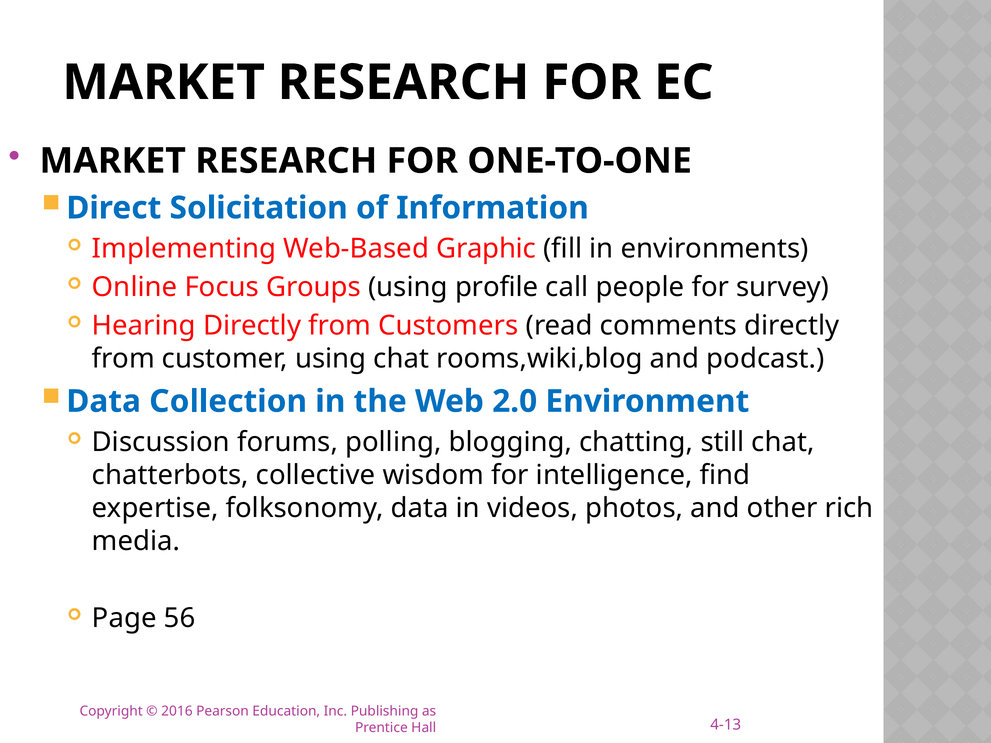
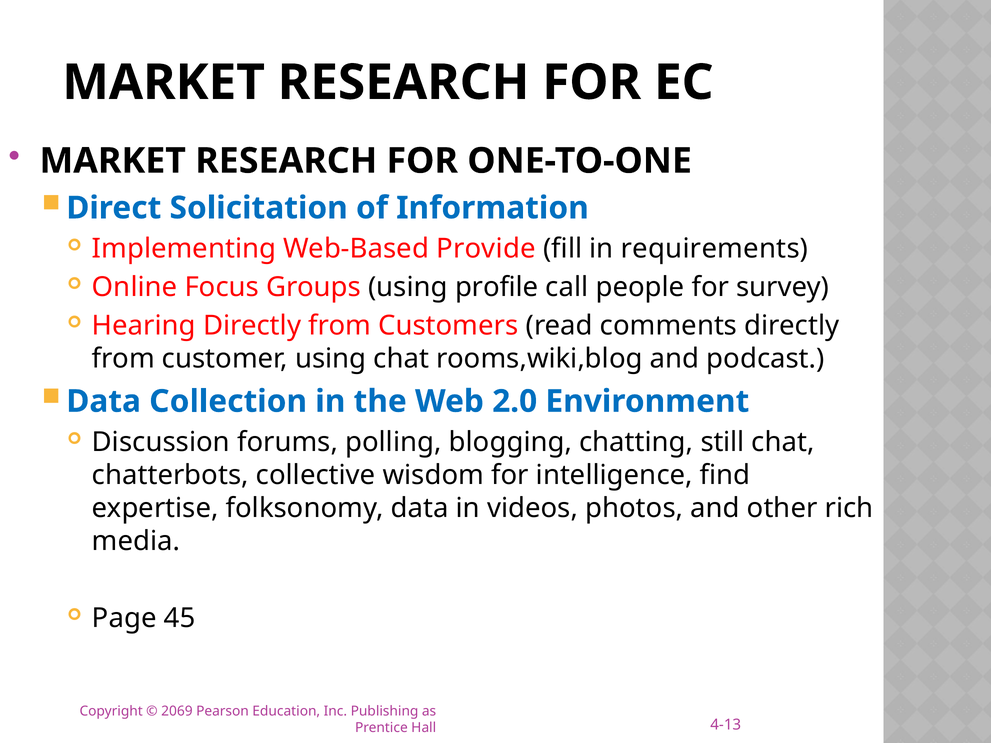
Graphic: Graphic -> Provide (486, 249)
environments: environments -> requirements (714, 249)
56: 56 -> 45 (180, 618)
2016: 2016 -> 2069 (177, 712)
